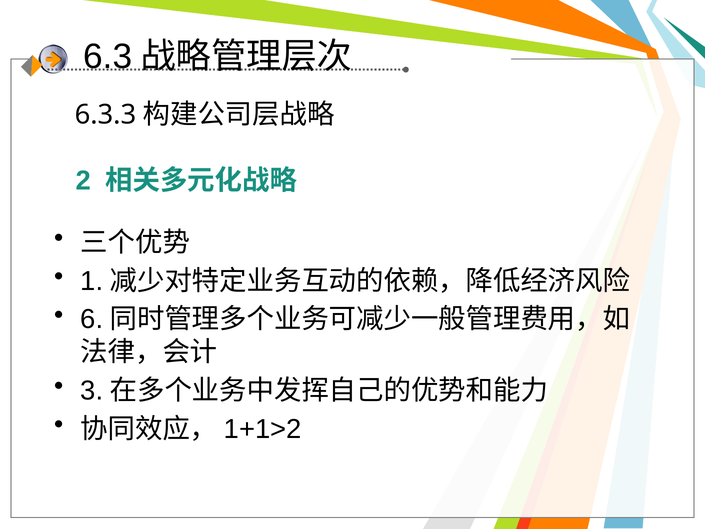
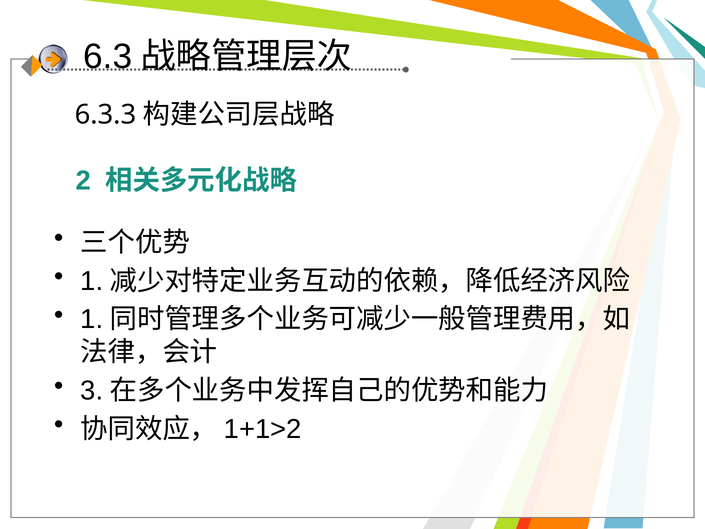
6: 6 -> 1 (92, 319)
